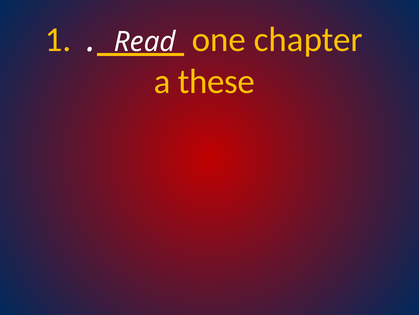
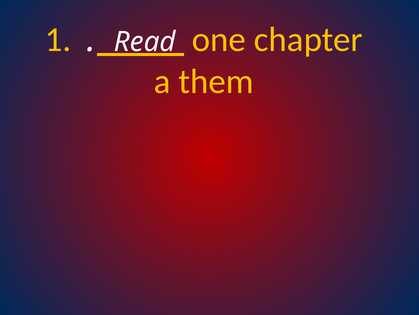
these: these -> them (216, 81)
